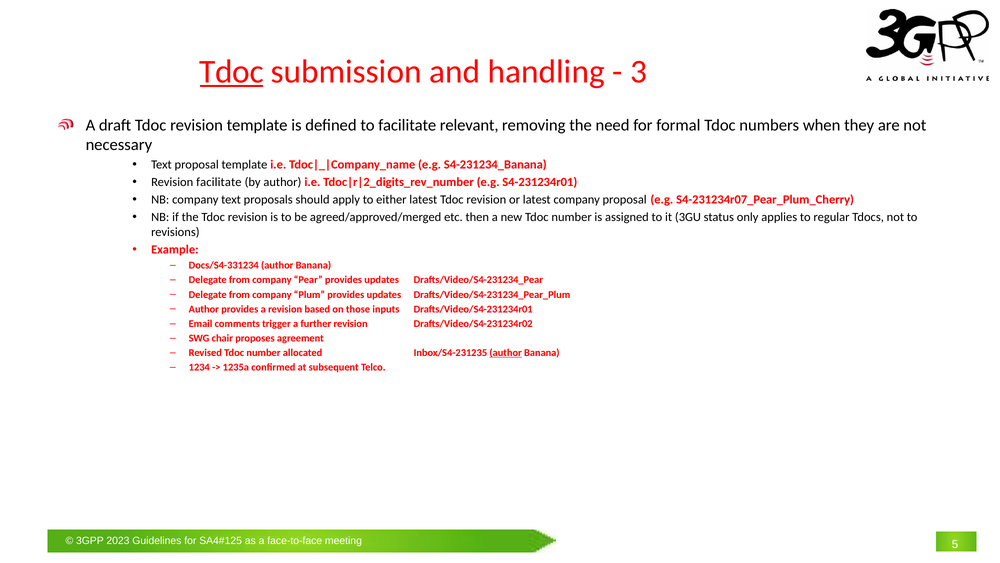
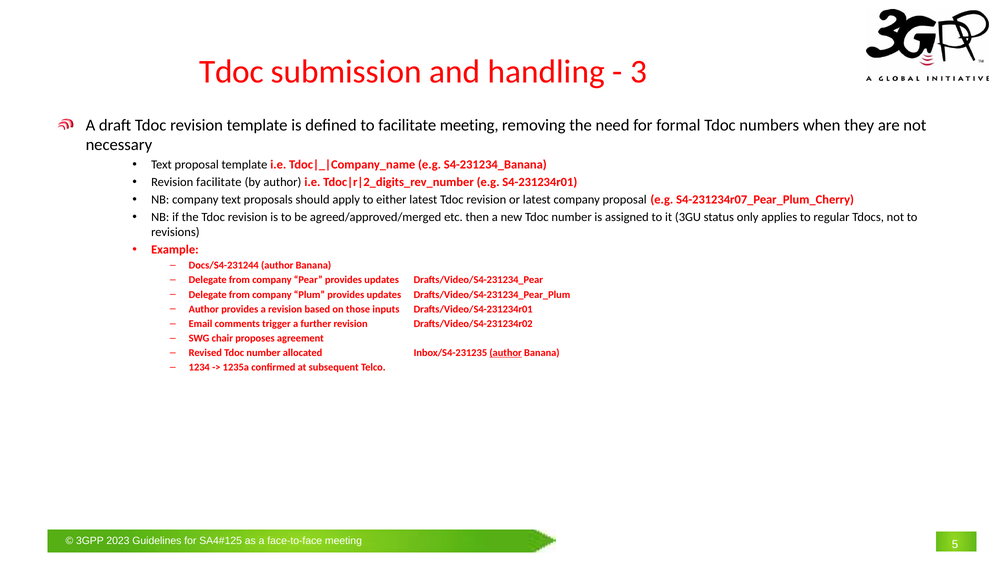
Tdoc underline: present -> none (232, 72)
facilitate relevant: relevant -> meeting (469, 125)
Docs/S4-331234: Docs/S4-331234 -> Docs/S4-231244 (224, 265)
